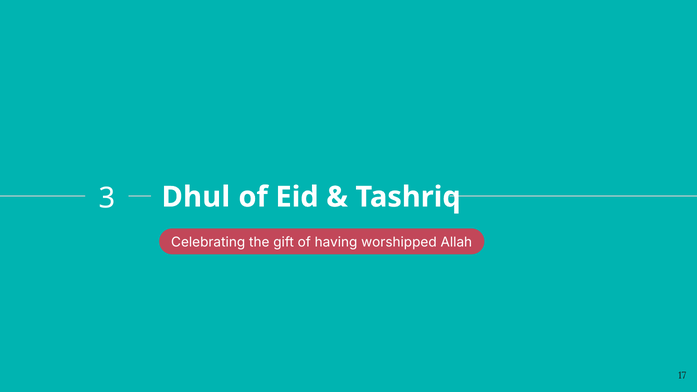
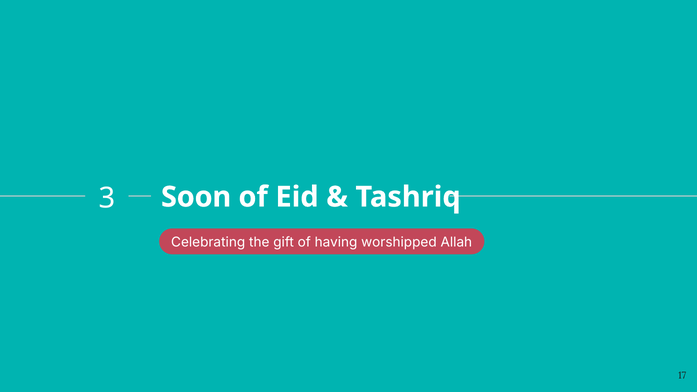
Dhul: Dhul -> Soon (196, 197)
